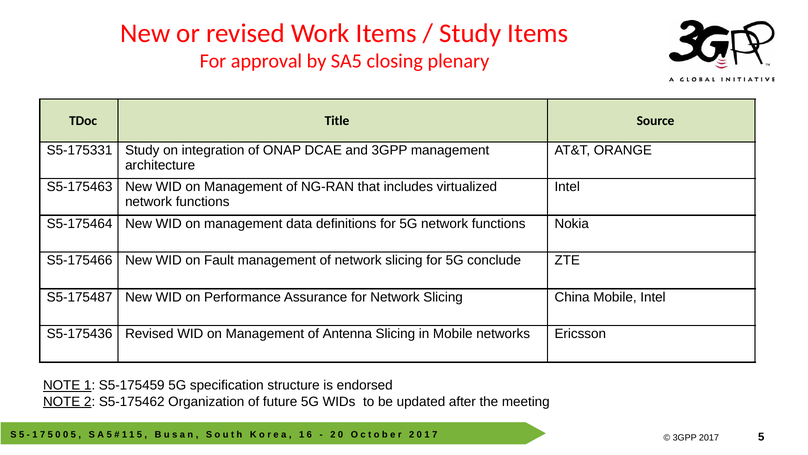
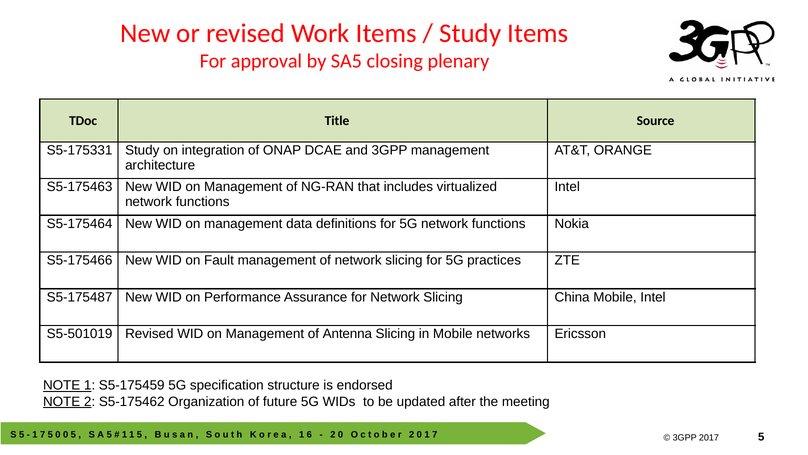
conclude: conclude -> practices (494, 260)
S5-175436: S5-175436 -> S5-501019 (80, 333)
